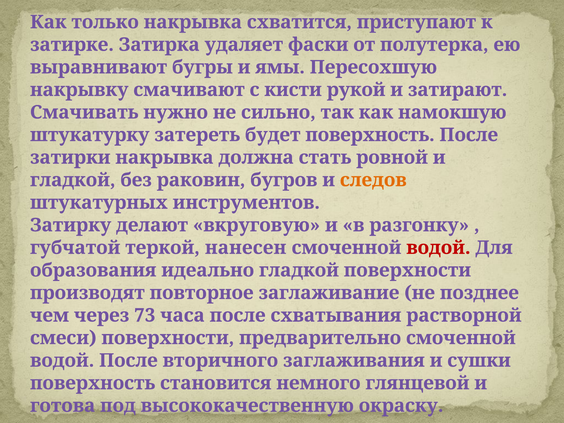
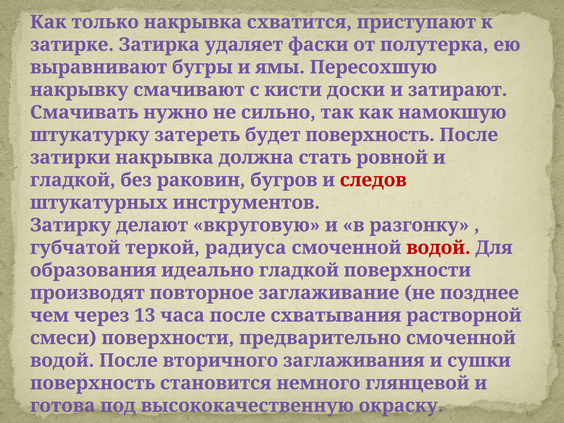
рукой: рукой -> доски (356, 90)
следов colour: orange -> red (373, 180)
нанесен: нанесен -> радиуса (246, 248)
73: 73 -> 13 (145, 315)
